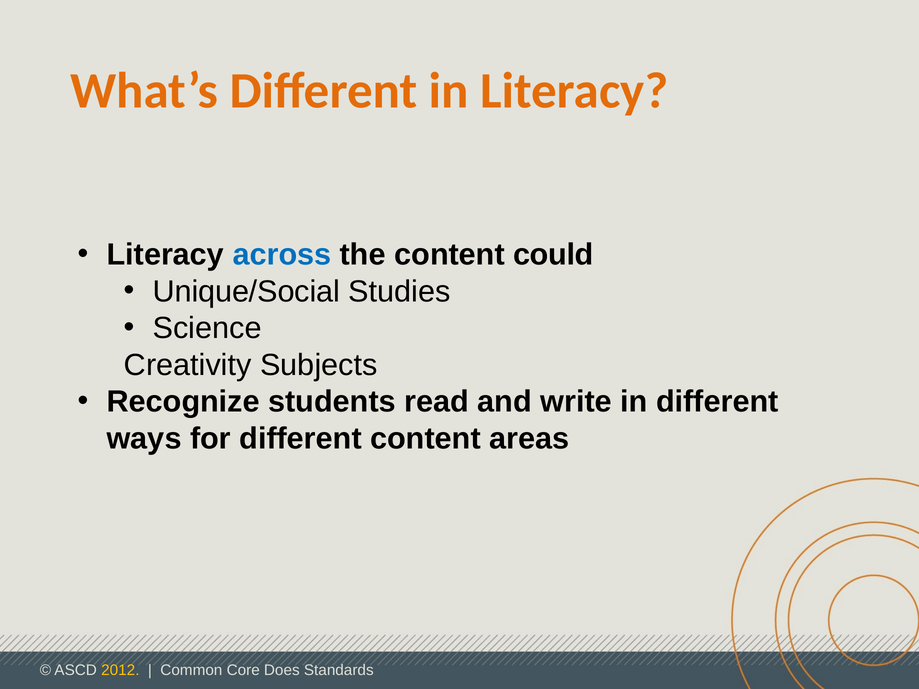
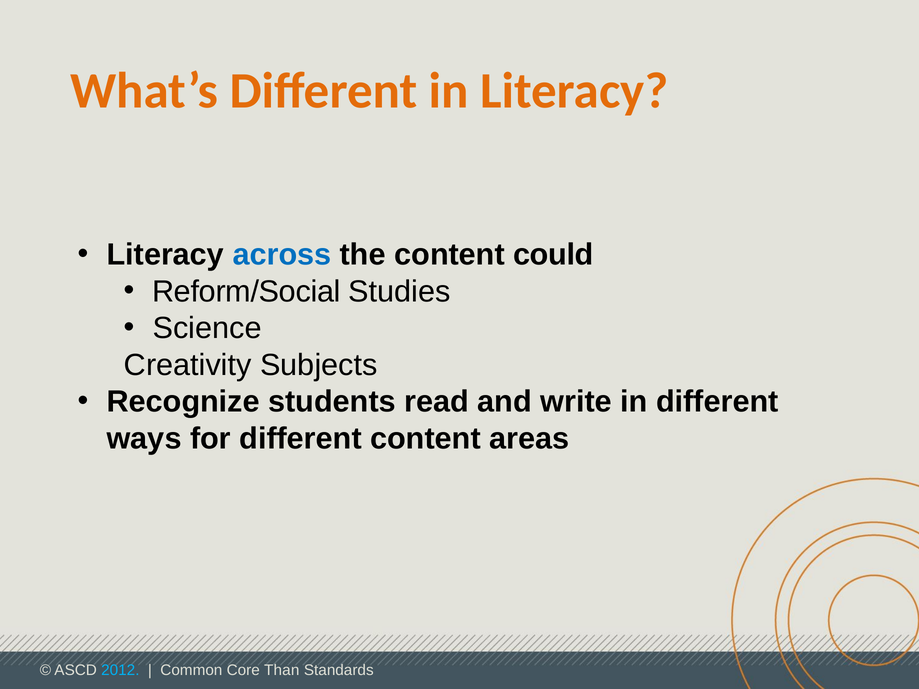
Unique/Social: Unique/Social -> Reform/Social (246, 292)
2012 colour: yellow -> light blue (120, 671)
Does: Does -> Than (282, 671)
